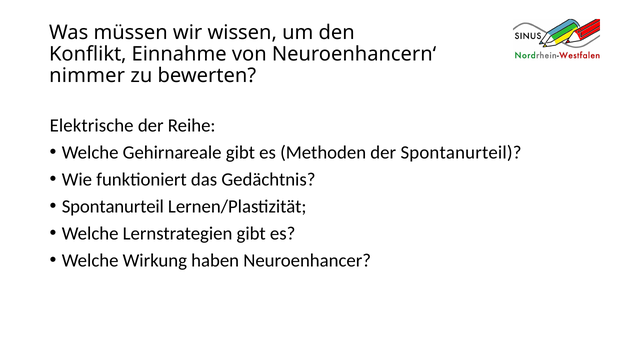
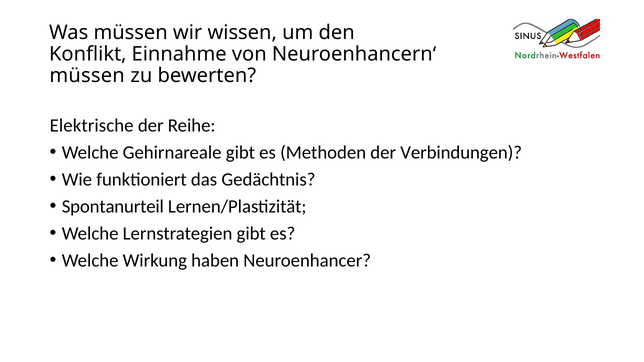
nimmer: nimmer -> müssen (87, 76)
der Spontanurteil: Spontanurteil -> Verbindungen (461, 153)
